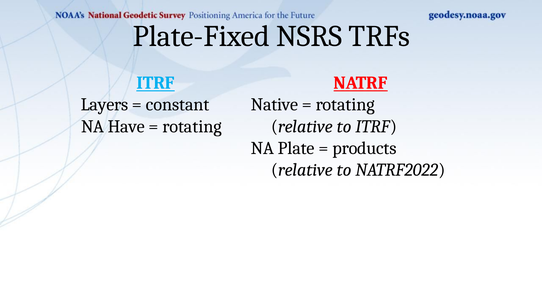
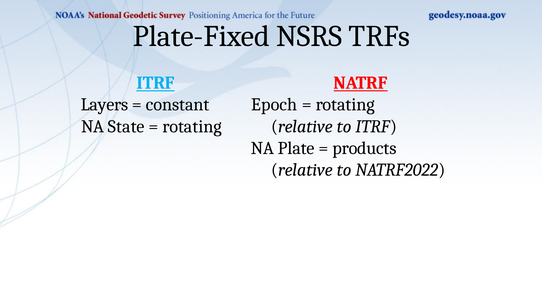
Native: Native -> Epoch (274, 105)
Have: Have -> State (126, 126)
